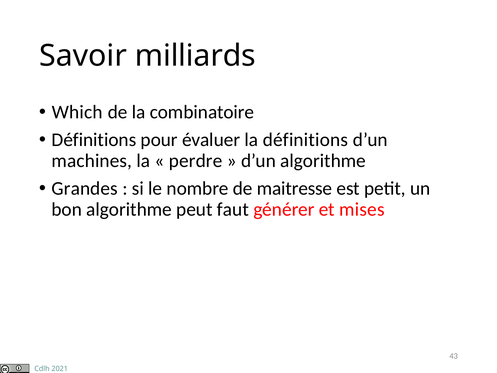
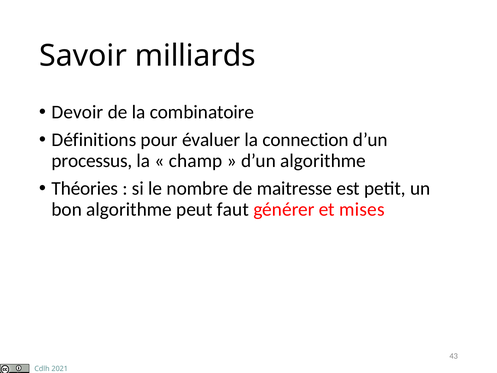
Which: Which -> Devoir (77, 112)
la définitions: définitions -> connection (306, 140)
machines: machines -> processus (92, 161)
perdre: perdre -> champ (196, 161)
Grandes: Grandes -> Théories (85, 188)
